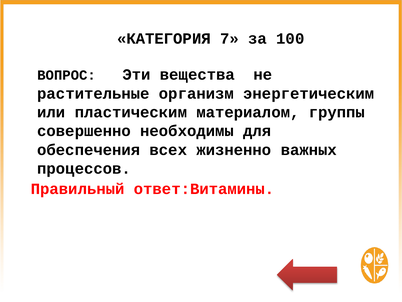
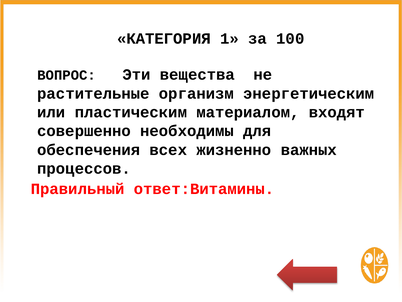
7: 7 -> 1 (230, 39)
группы: группы -> входят (337, 112)
